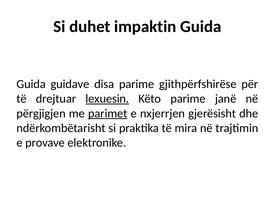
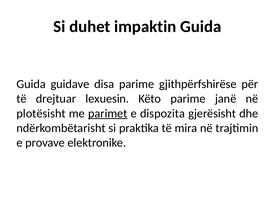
lexuesin underline: present -> none (107, 99)
përgjigjen: përgjigjen -> plotësisht (41, 114)
nxjerrjen: nxjerrjen -> dispozita (162, 114)
